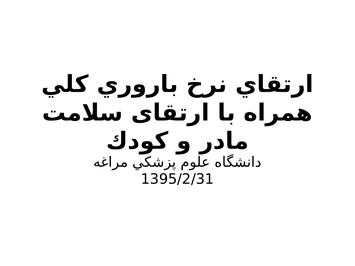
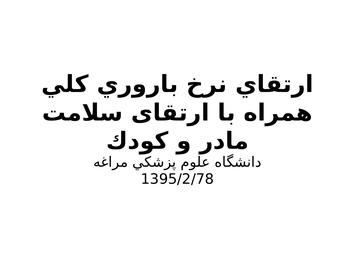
1395/2/31: 1395/2/31 -> 1395/2/78 (177, 179)
